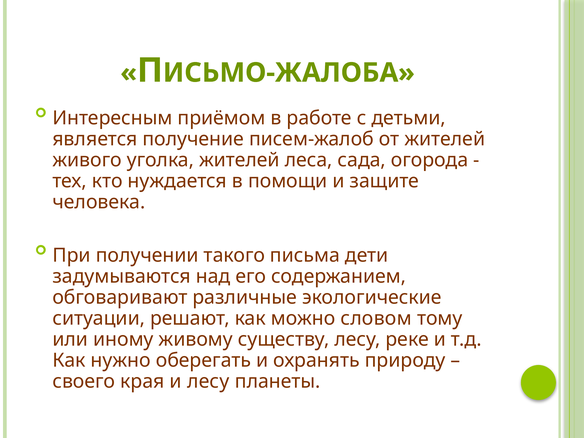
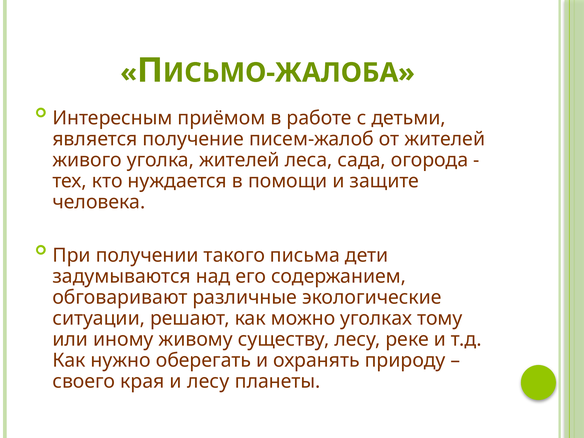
словом: словом -> уголках (376, 318)
